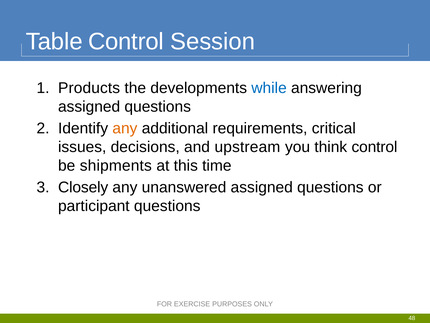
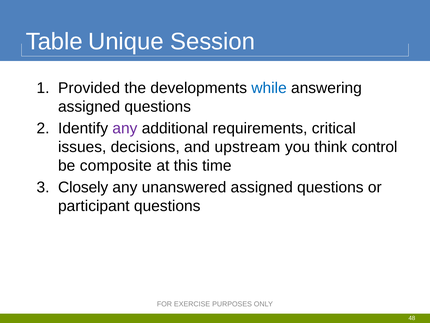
Table Control: Control -> Unique (126, 41)
Products: Products -> Provided (89, 88)
any colour: orange -> purple (125, 128)
shipments: shipments -> composite (116, 165)
